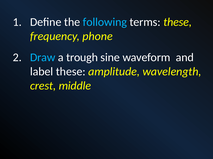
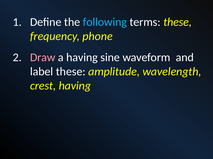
Draw colour: light blue -> pink (43, 58)
a trough: trough -> having (82, 58)
crest middle: middle -> having (75, 86)
